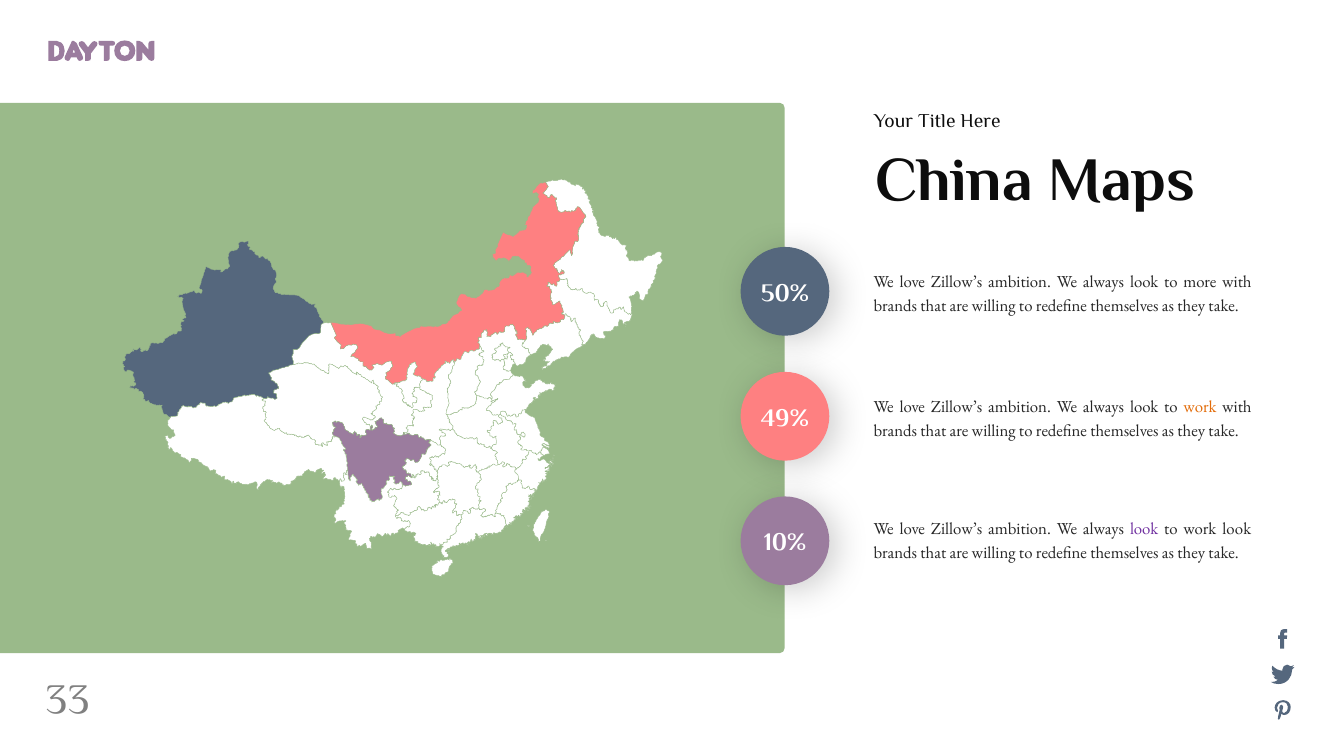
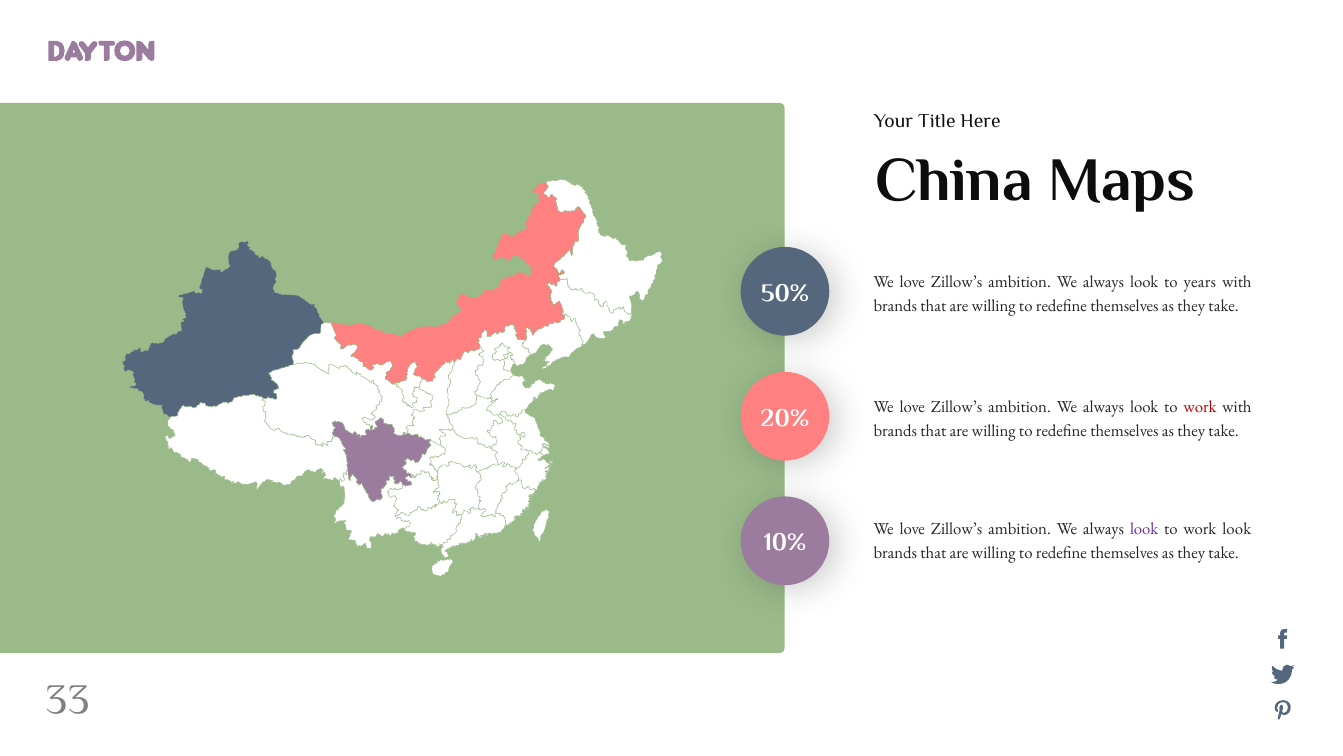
more: more -> years (1200, 282)
work colour: orange -> red (1200, 407)
49%: 49% -> 20% (785, 417)
